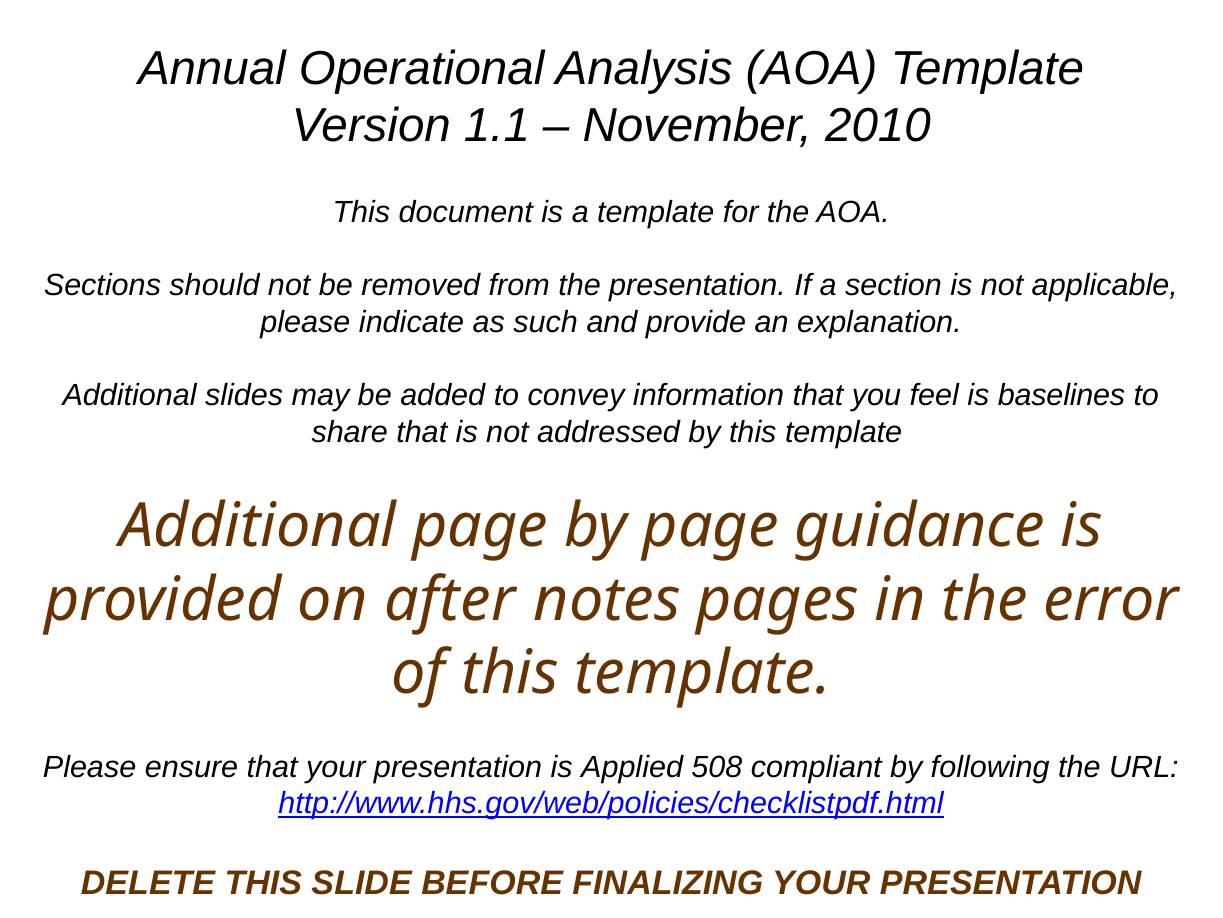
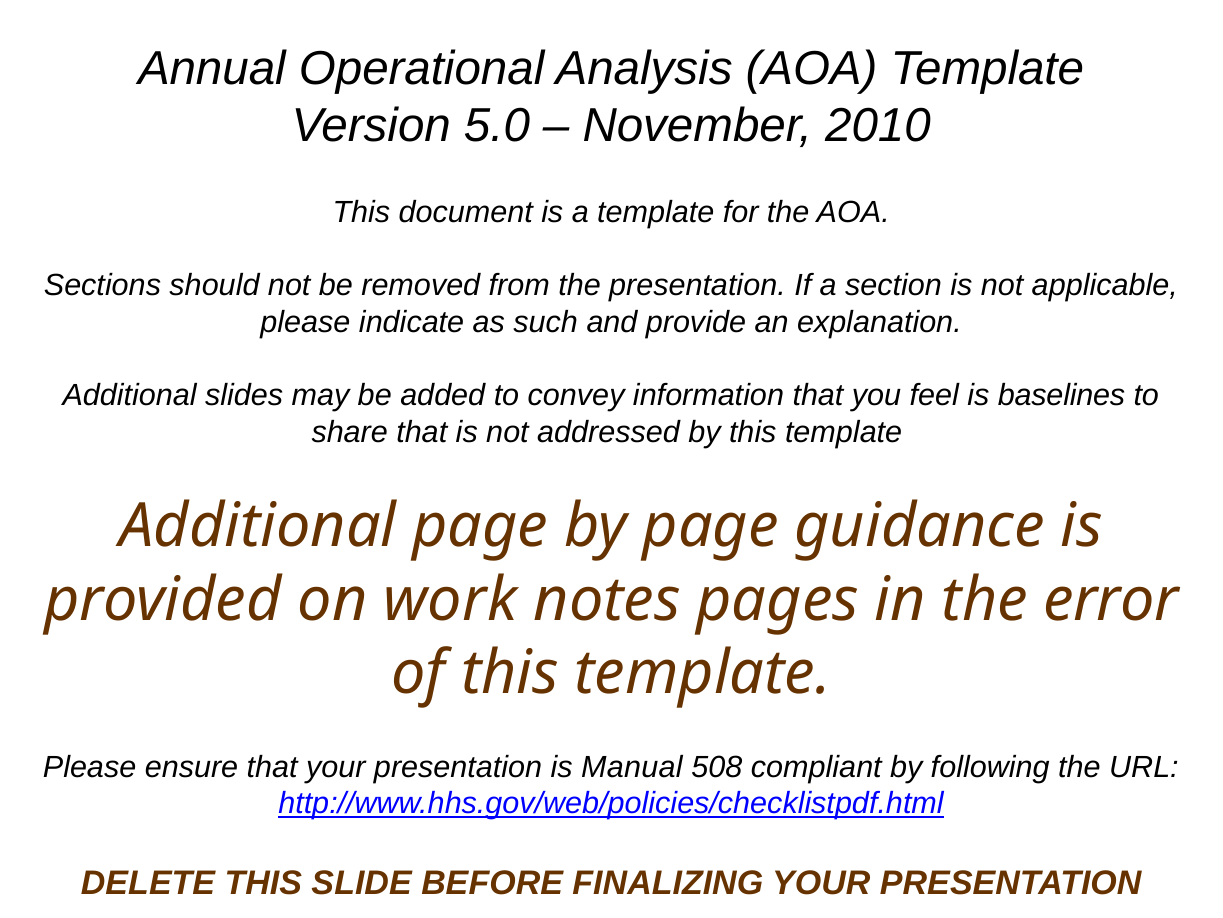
1.1: 1.1 -> 5.0 (497, 126)
after: after -> work (451, 599)
Applied: Applied -> Manual (632, 766)
